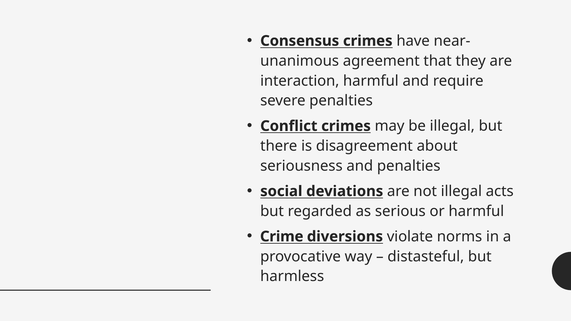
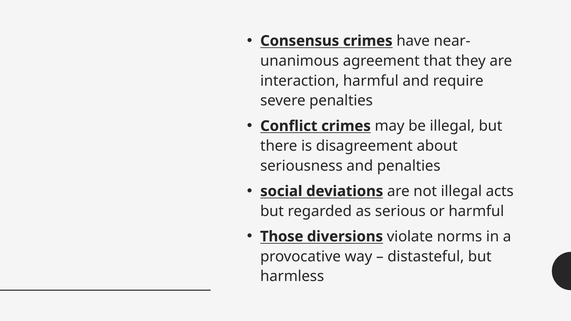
Crime: Crime -> Those (282, 237)
